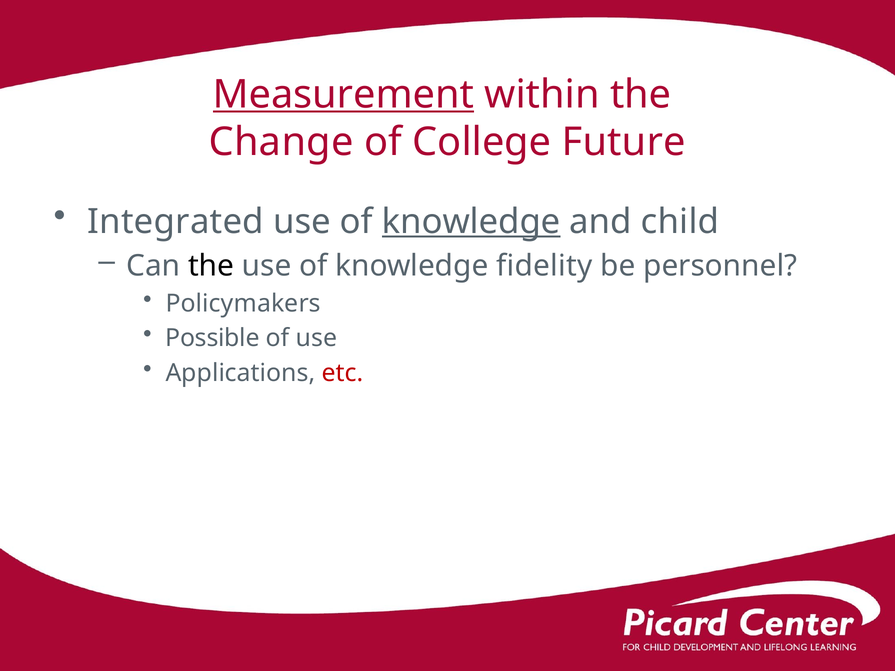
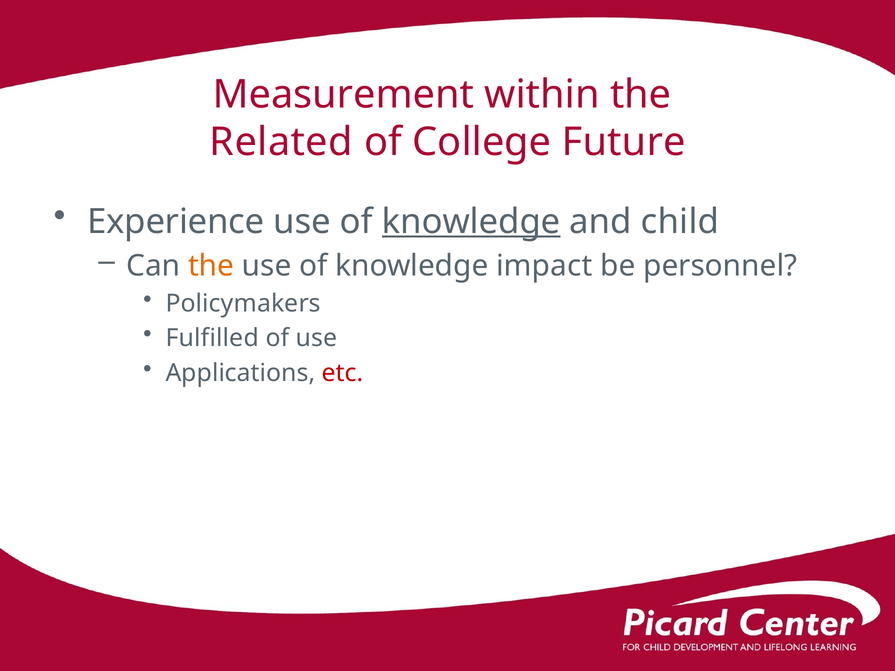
Measurement underline: present -> none (343, 94)
Change: Change -> Related (281, 142)
Integrated: Integrated -> Experience (176, 222)
the colour: black -> orange (211, 266)
fidelity: fidelity -> impact (544, 266)
Possible: Possible -> Fulfilled (212, 338)
